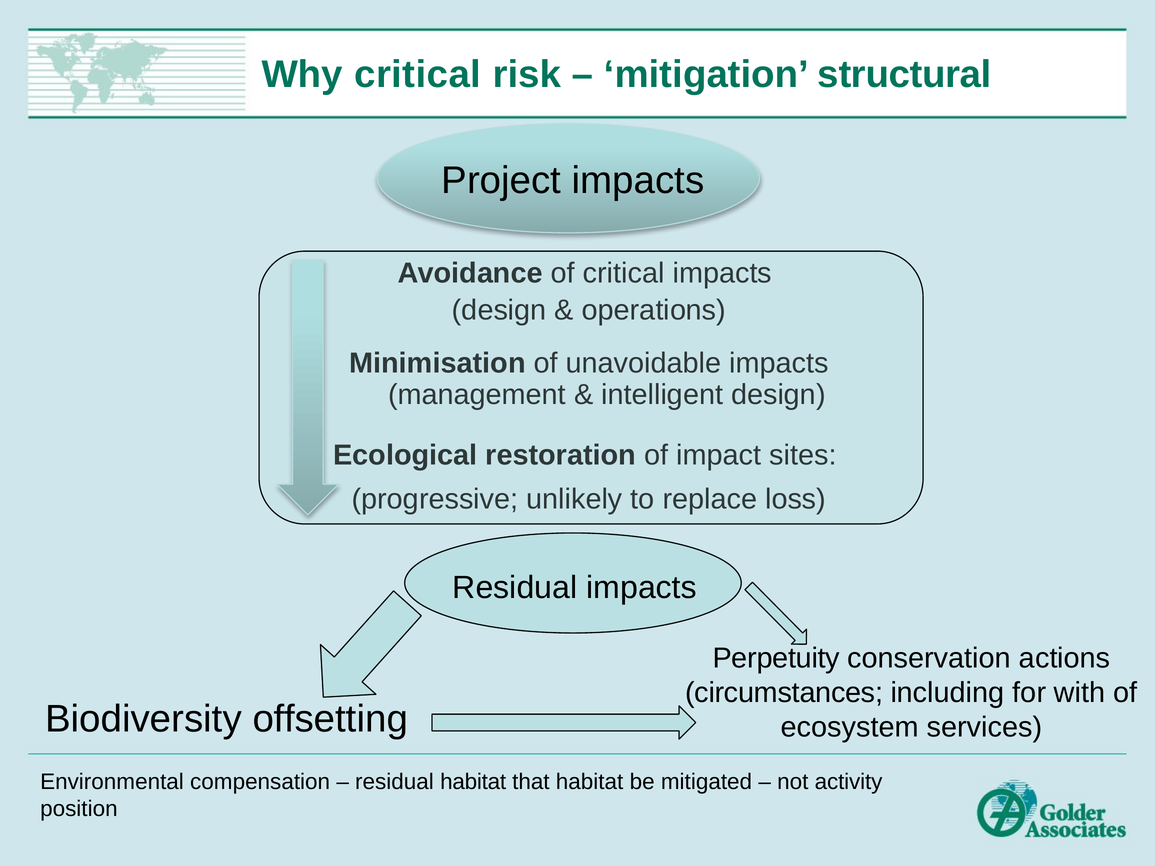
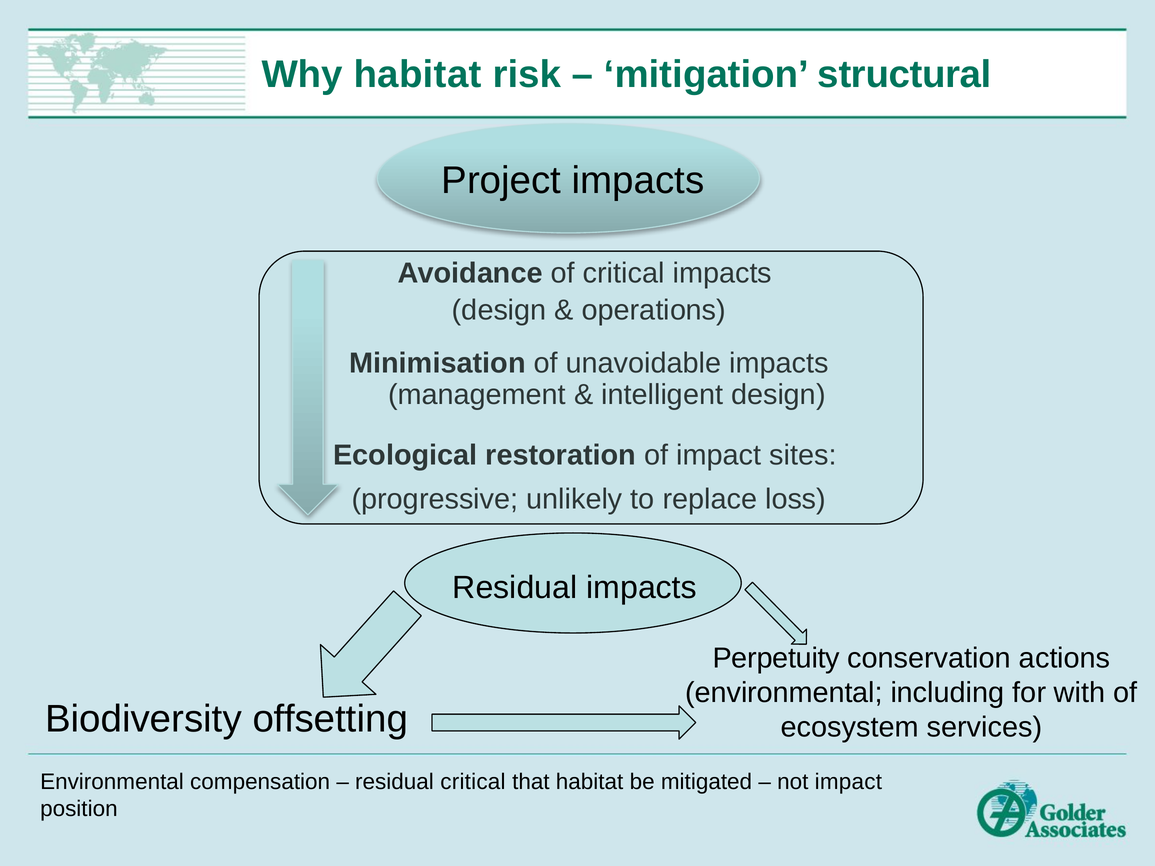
Why critical: critical -> habitat (418, 75)
circumstances: circumstances -> environmental (784, 693)
residual habitat: habitat -> critical (473, 782)
not activity: activity -> impact (848, 782)
